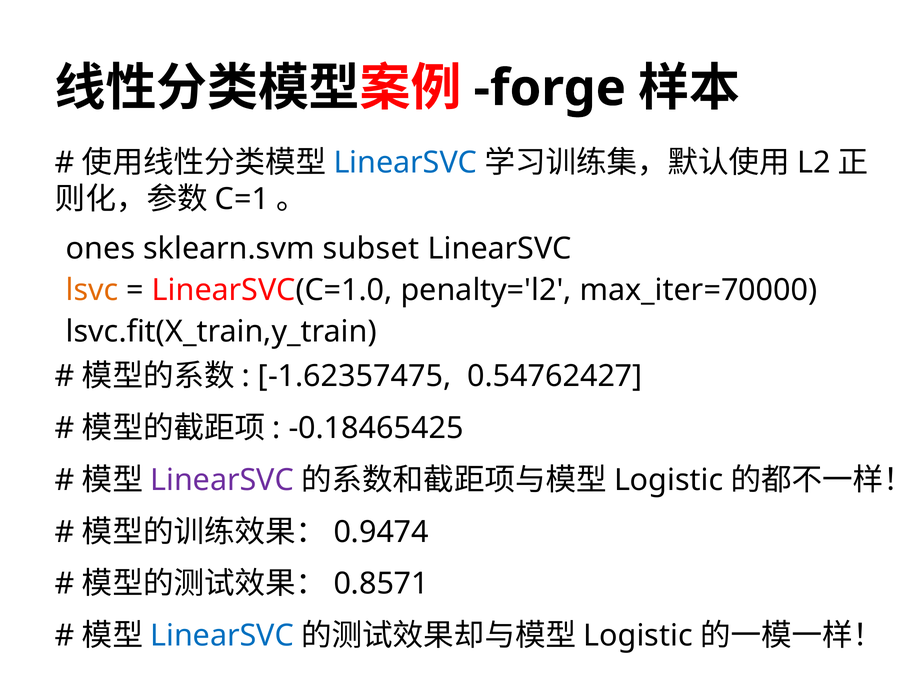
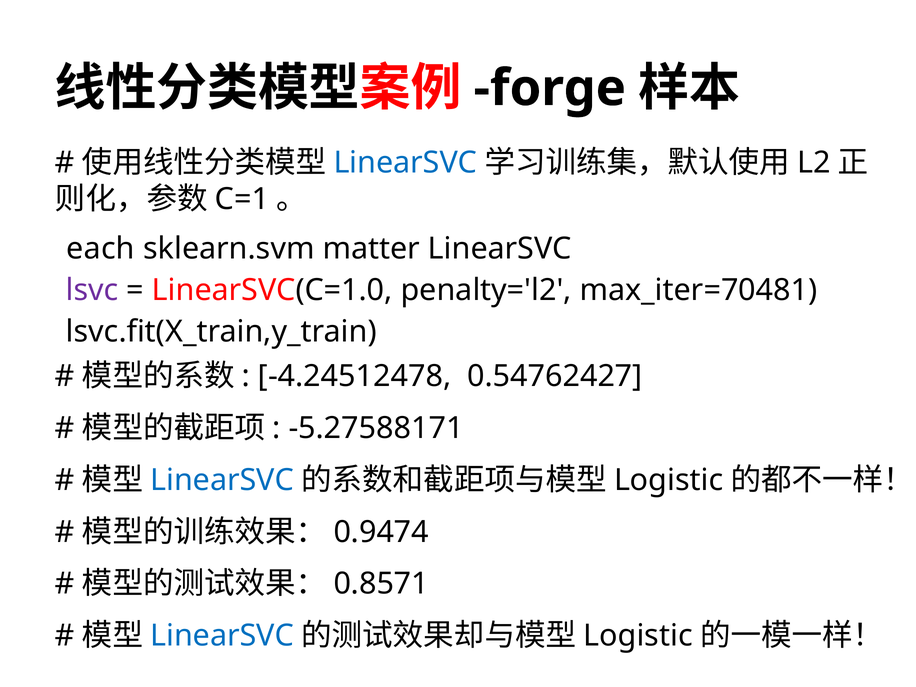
ones: ones -> each (100, 248)
subset: subset -> matter (371, 248)
lsvc colour: orange -> purple (92, 290)
max_iter=70000: max_iter=70000 -> max_iter=70481 (699, 290)
-1.62357475: -1.62357475 -> -4.24512478 (355, 376)
-0.18465425: -0.18465425 -> -5.27588171 (376, 428)
LinearSVC colour: purple -> blue (222, 480)
